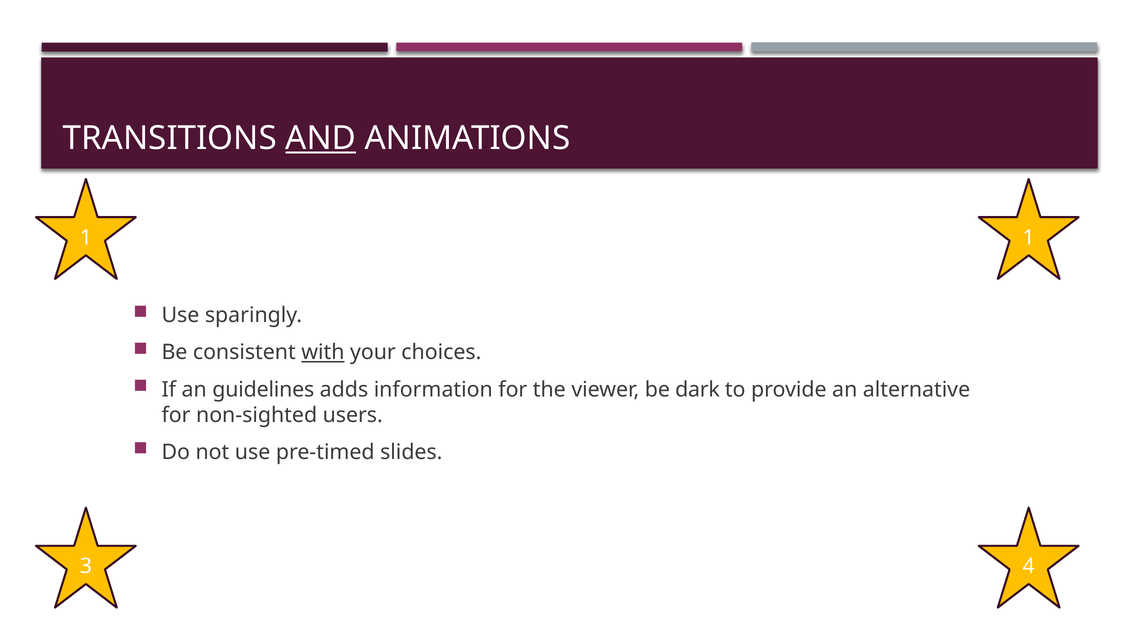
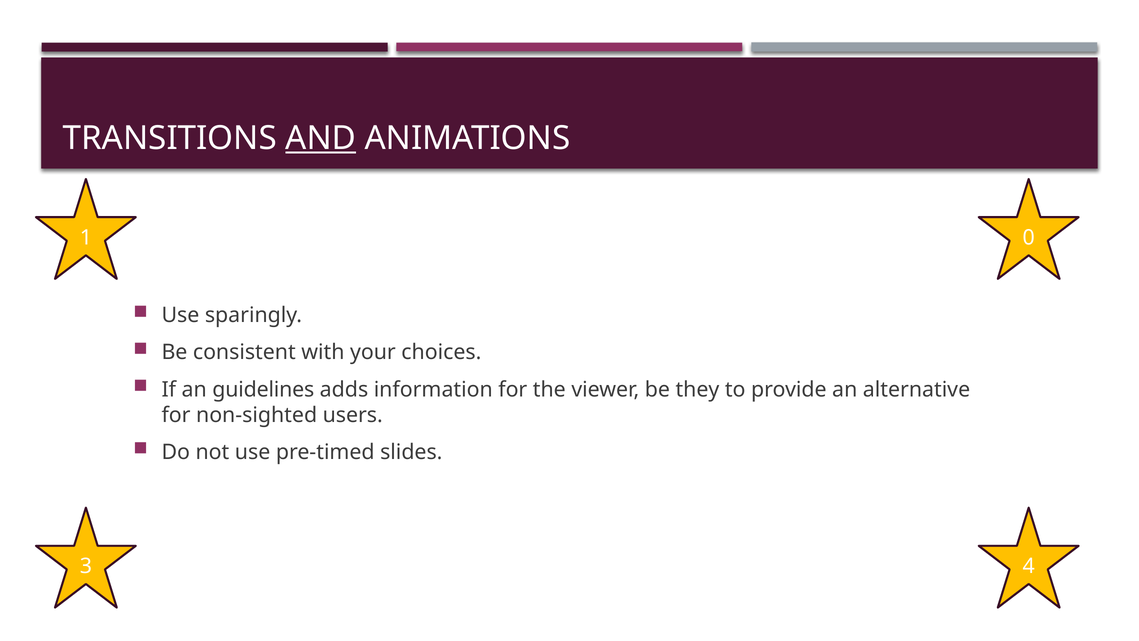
1 1: 1 -> 0 (1029, 238)
with underline: present -> none (323, 352)
dark: dark -> they (697, 389)
